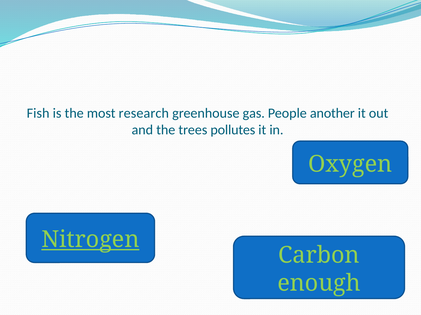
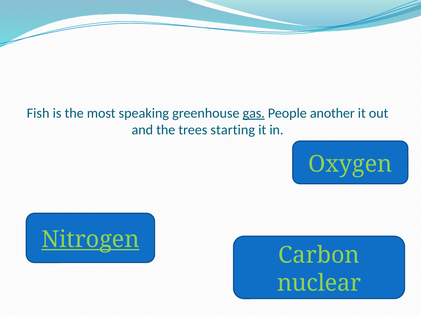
research: research -> speaking (144, 113)
gas underline: none -> present (254, 113)
pollutes: pollutes -> starting (233, 130)
enough: enough -> nuclear (319, 284)
